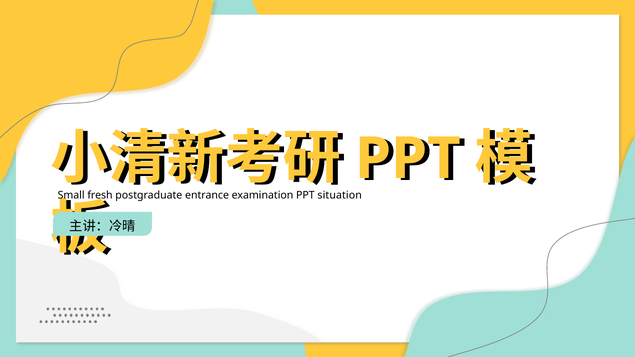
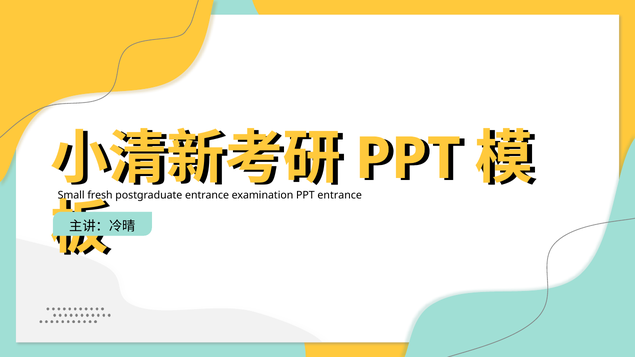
situation: situation -> entrance (340, 195)
